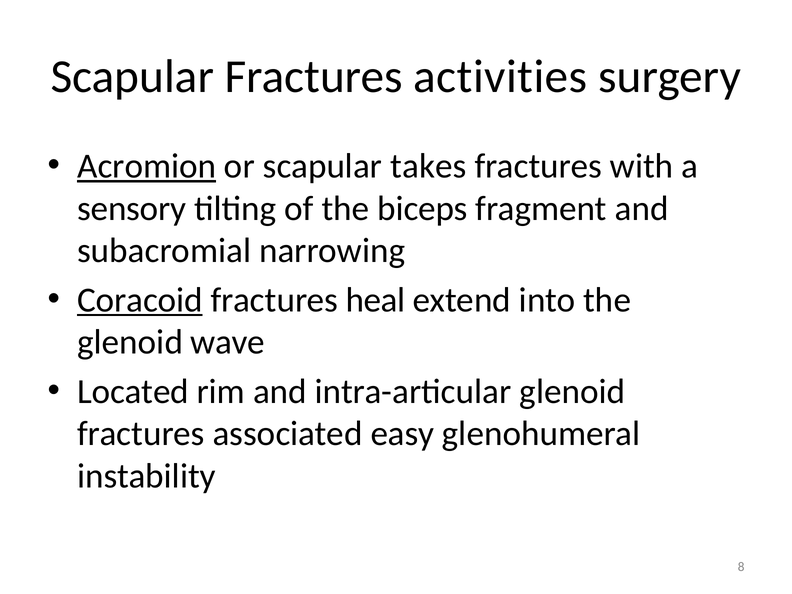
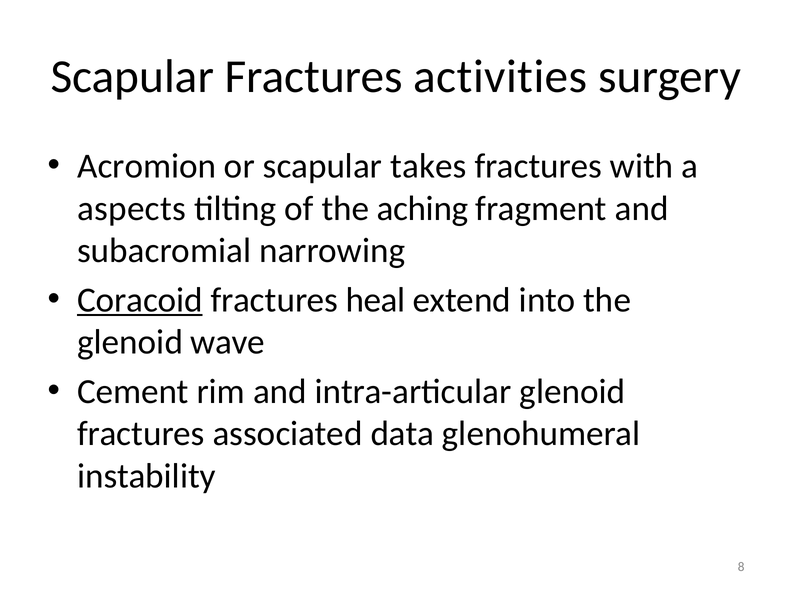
Acromion underline: present -> none (147, 166)
sensory: sensory -> aspects (132, 208)
biceps: biceps -> aching (423, 208)
Located: Located -> Cement (133, 391)
easy: easy -> data (402, 434)
